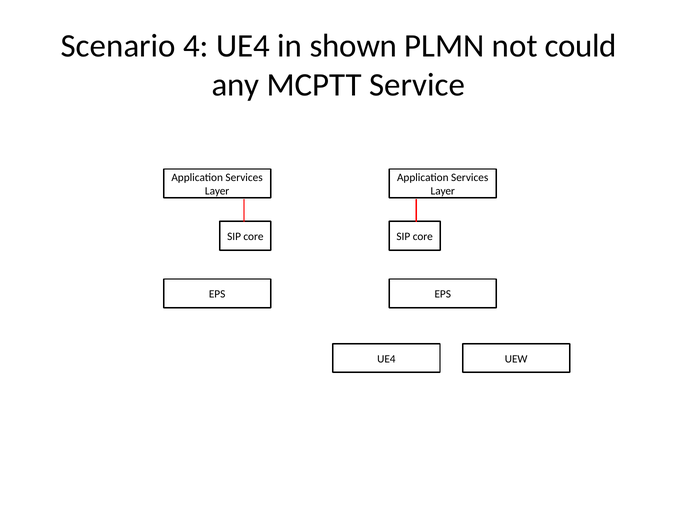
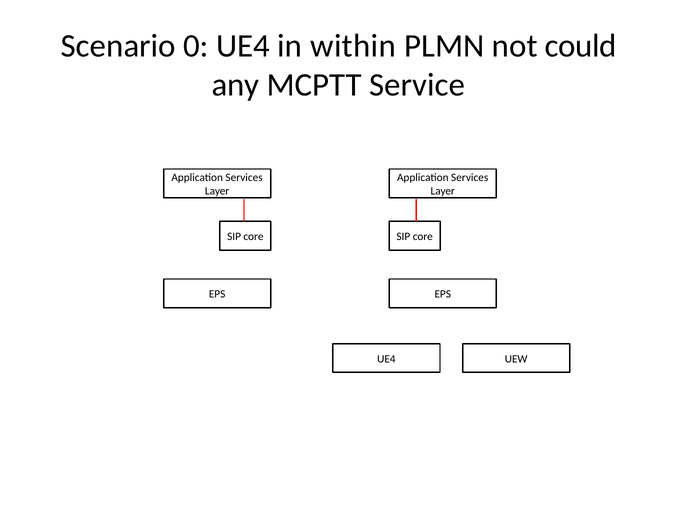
4: 4 -> 0 (196, 46)
shown: shown -> within (353, 46)
